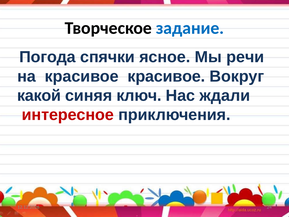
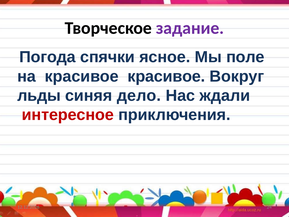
задание colour: blue -> purple (190, 28)
речи: речи -> поле (245, 57)
какой: какой -> льды (39, 95)
ключ: ключ -> дело (139, 95)
